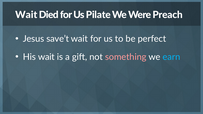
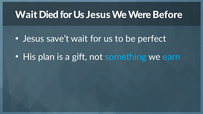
Us Pilate: Pilate -> Jesus (98, 15)
Preach: Preach -> Before (168, 15)
His wait: wait -> plan (46, 57)
something colour: pink -> light blue (126, 57)
